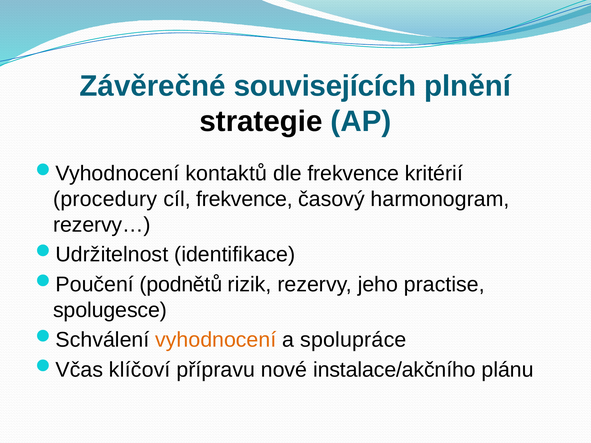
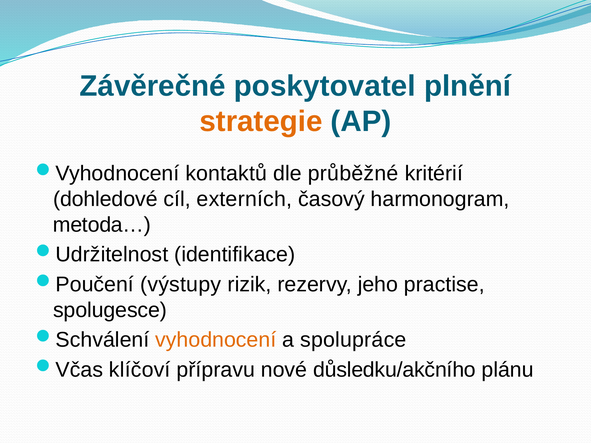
souvisejících: souvisejících -> poskytovatel (325, 86)
strategie colour: black -> orange (261, 122)
dle frekvence: frekvence -> průběžné (353, 174)
procedury: procedury -> dohledové (105, 199)
cíl frekvence: frekvence -> externích (244, 199)
rezervy…: rezervy… -> metoda… (102, 225)
podnětů: podnětů -> výstupy (181, 285)
instalace/akčního: instalace/akčního -> důsledku/akčního (394, 370)
